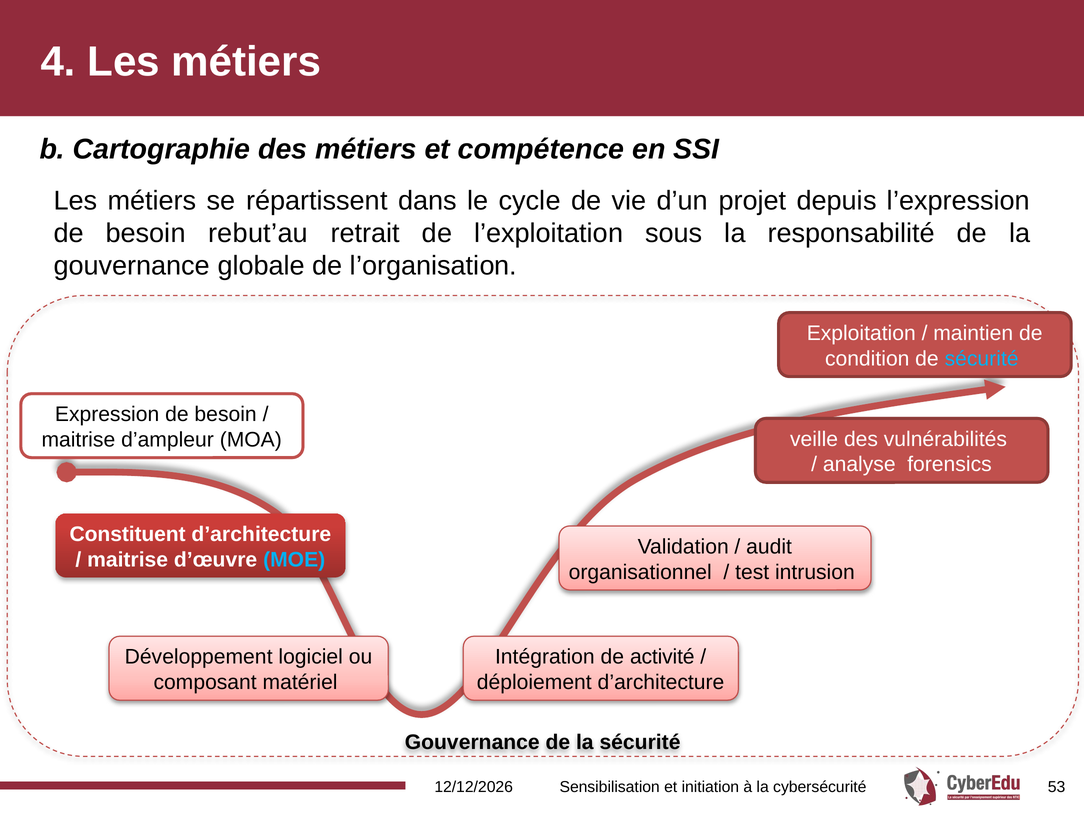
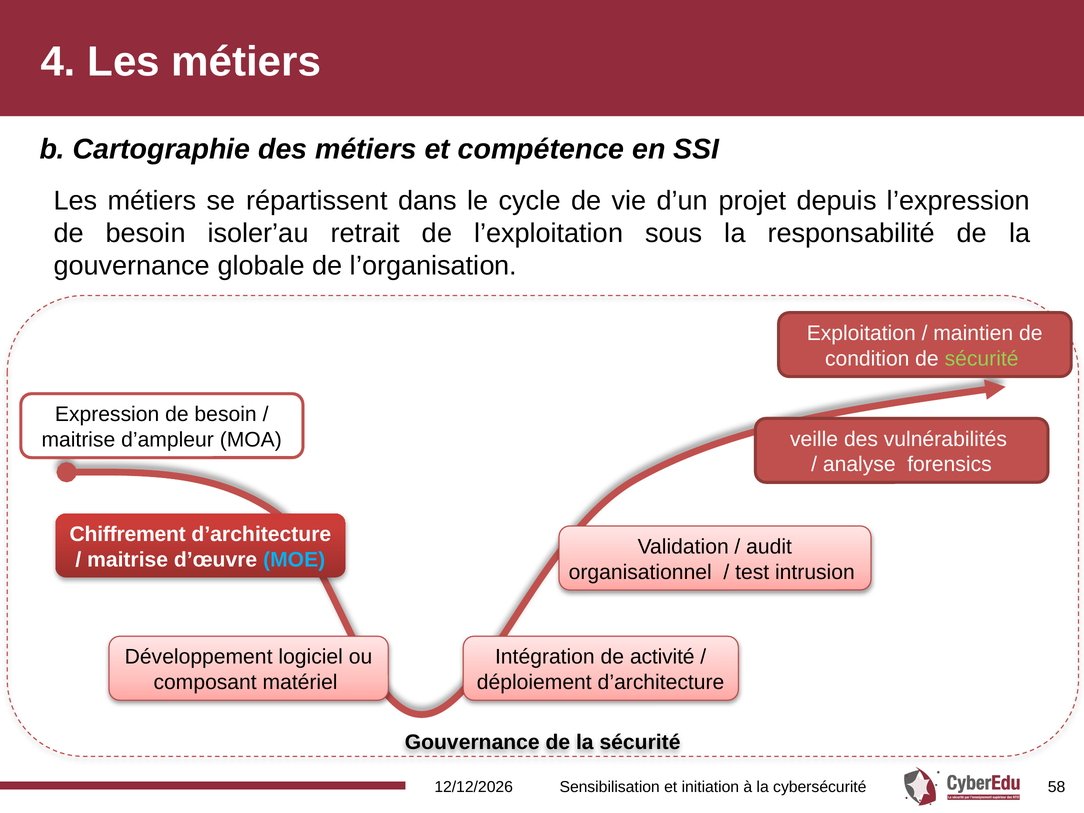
rebut’au: rebut’au -> isoler’au (258, 234)
sécurité colour: light blue -> light green (982, 359)
Constituent: Constituent -> Chiffrement (128, 534)
53: 53 -> 58 (1057, 787)
